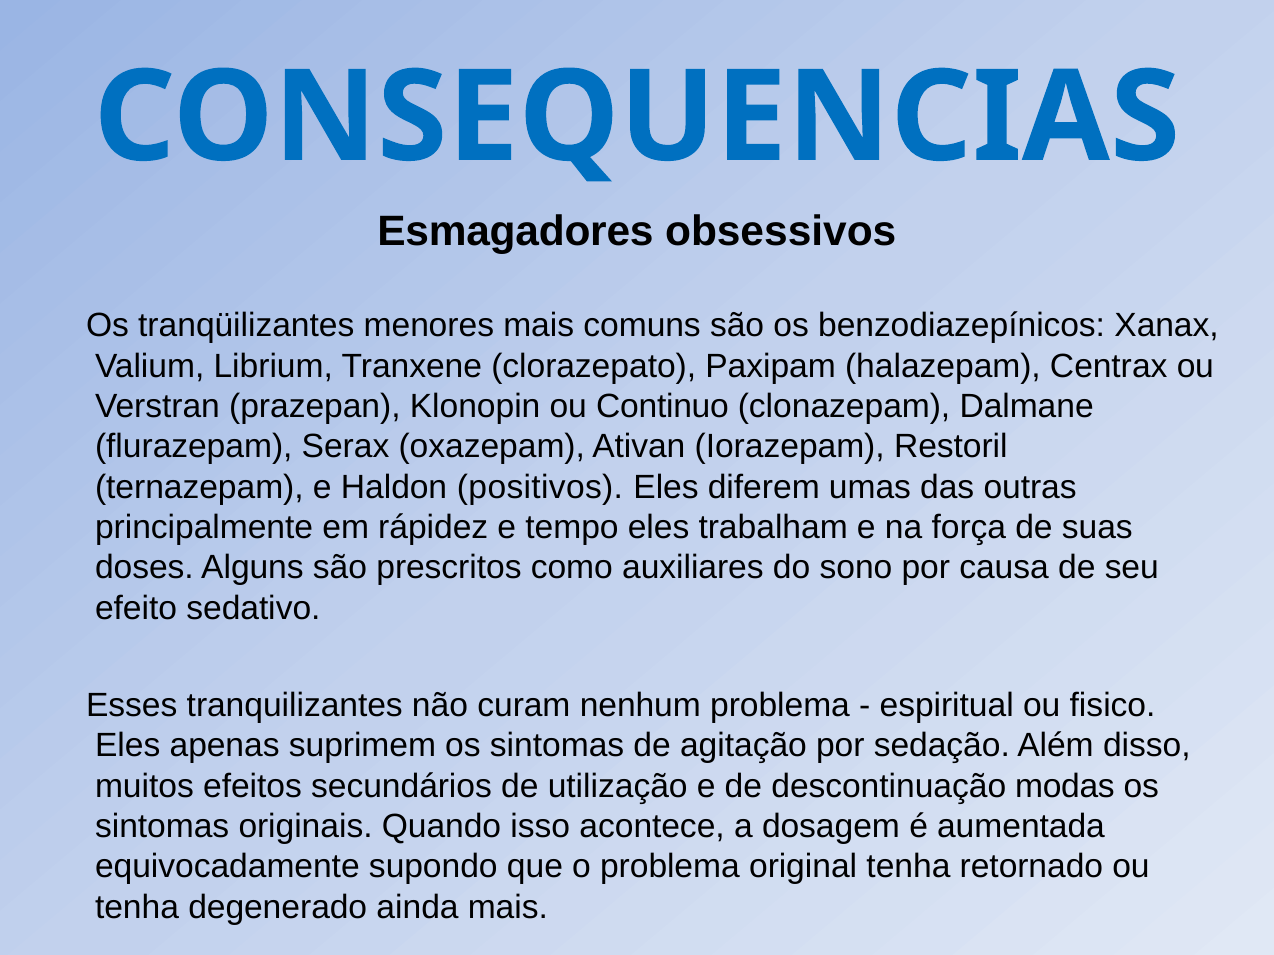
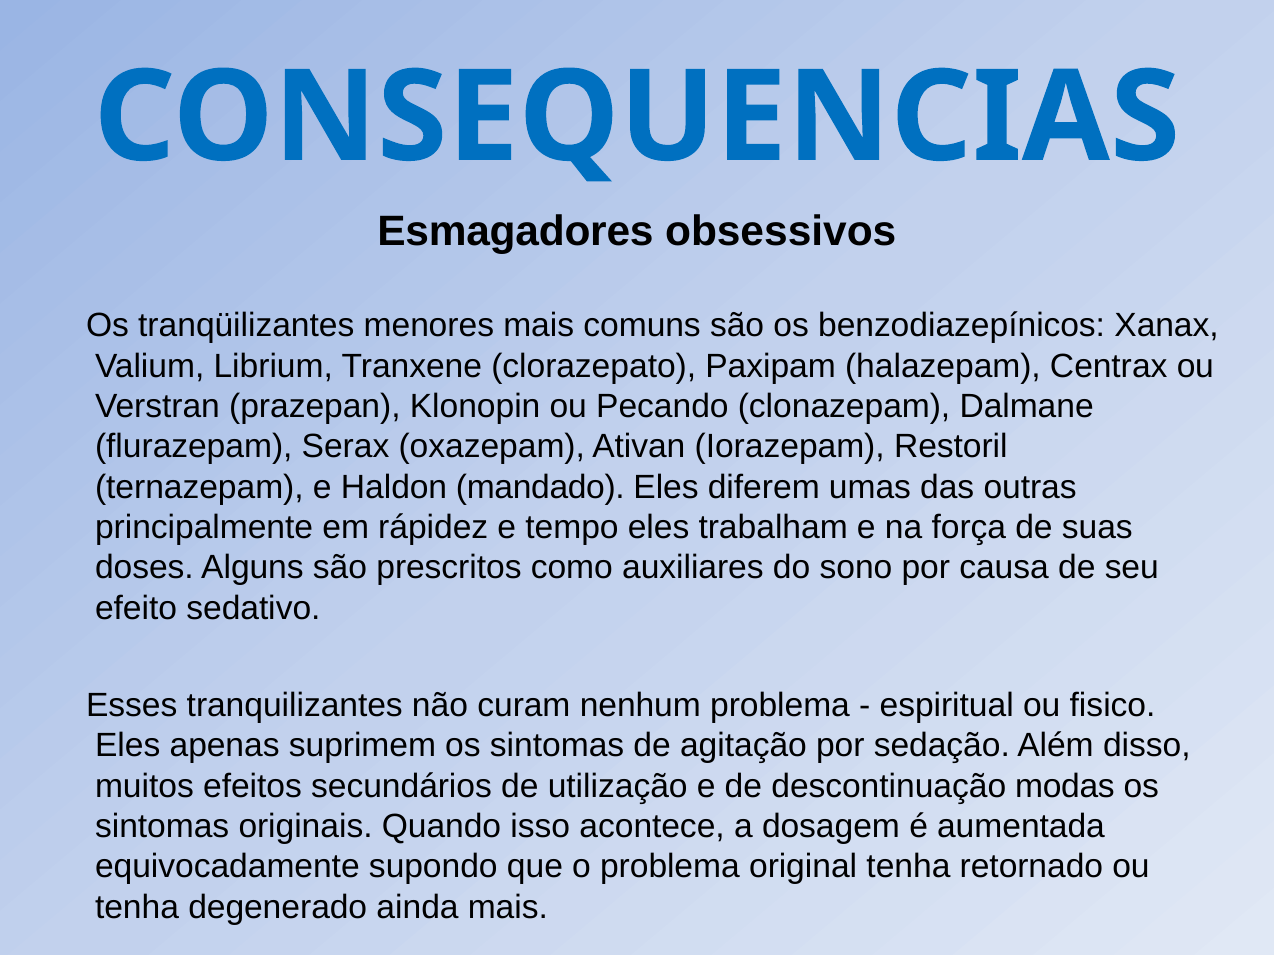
Continuo: Continuo -> Pecando (662, 407)
positivos: positivos -> mandado (540, 487)
